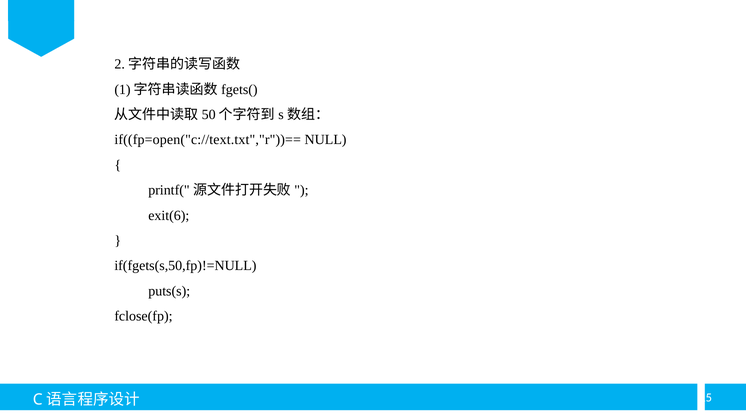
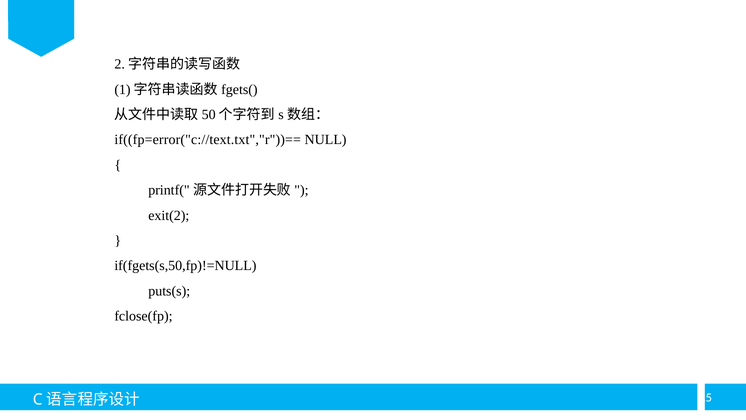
if((fp=open("c://text.txt","r"))==: if((fp=open("c://text.txt","r"))== -> if((fp=error("c://text.txt","r"))== (208, 140)
exit(6: exit(6 -> exit(2 (169, 215)
